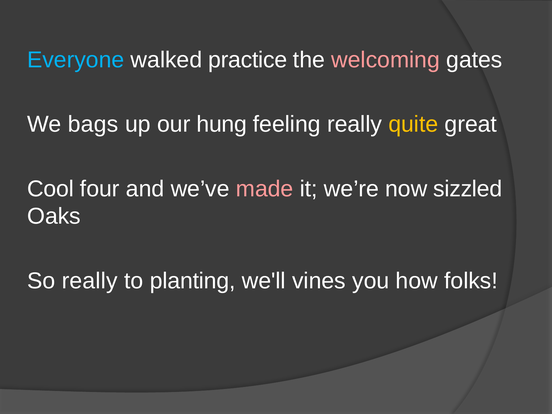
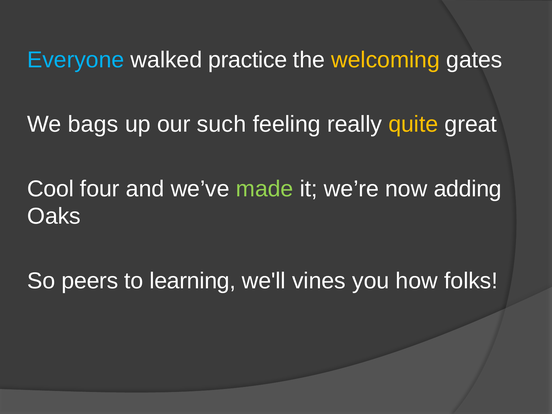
welcoming colour: pink -> yellow (386, 60)
hung: hung -> such (222, 124)
made colour: pink -> light green (265, 189)
sizzled: sizzled -> adding (468, 189)
So really: really -> peers (90, 281)
planting: planting -> learning (193, 281)
